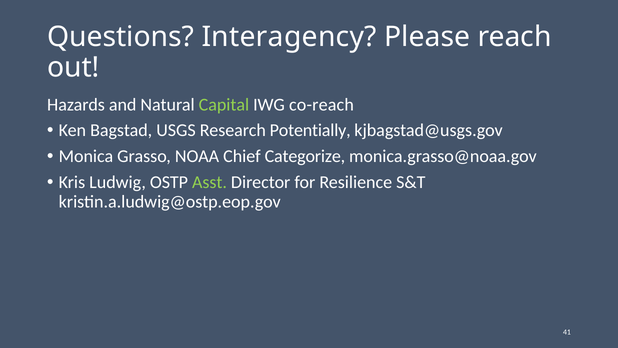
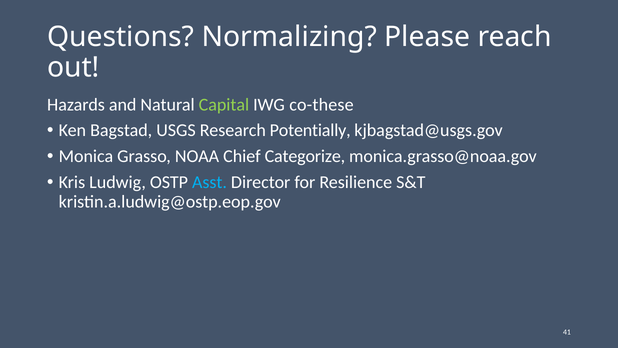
Interagency: Interagency -> Normalizing (289, 37)
co-reach: co-reach -> co-these (321, 104)
Asst colour: light green -> light blue (210, 182)
